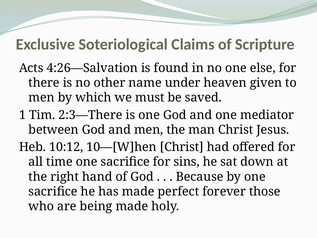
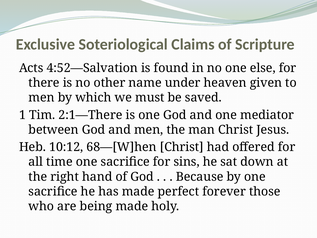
4:26—Salvation: 4:26—Salvation -> 4:52—Salvation (92, 68)
2:3—There: 2:3—There -> 2:1—There (90, 115)
10—[W]hen: 10—[W]hen -> 68—[W]hen (122, 147)
